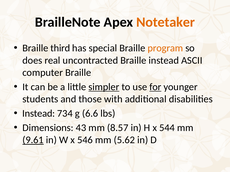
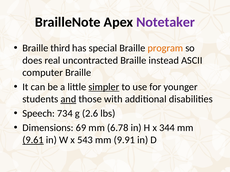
Notetaker colour: orange -> purple (166, 22)
for underline: present -> none (155, 87)
and underline: none -> present (68, 99)
Instead: Instead -> Speech (39, 114)
6.6: 6.6 -> 2.6 (90, 114)
43: 43 -> 69 (81, 128)
8.57: 8.57 -> 6.78 (118, 128)
544: 544 -> 344 (167, 128)
546: 546 -> 543 (85, 140)
5.62: 5.62 -> 9.91 (124, 140)
